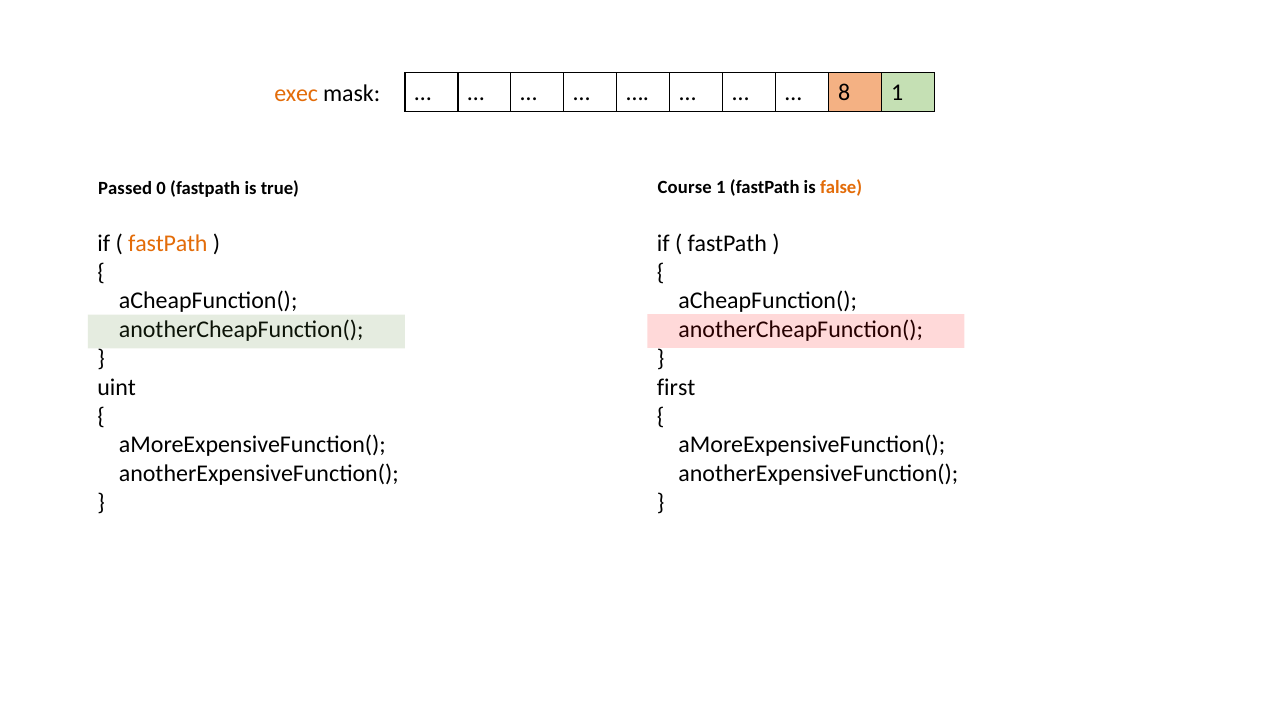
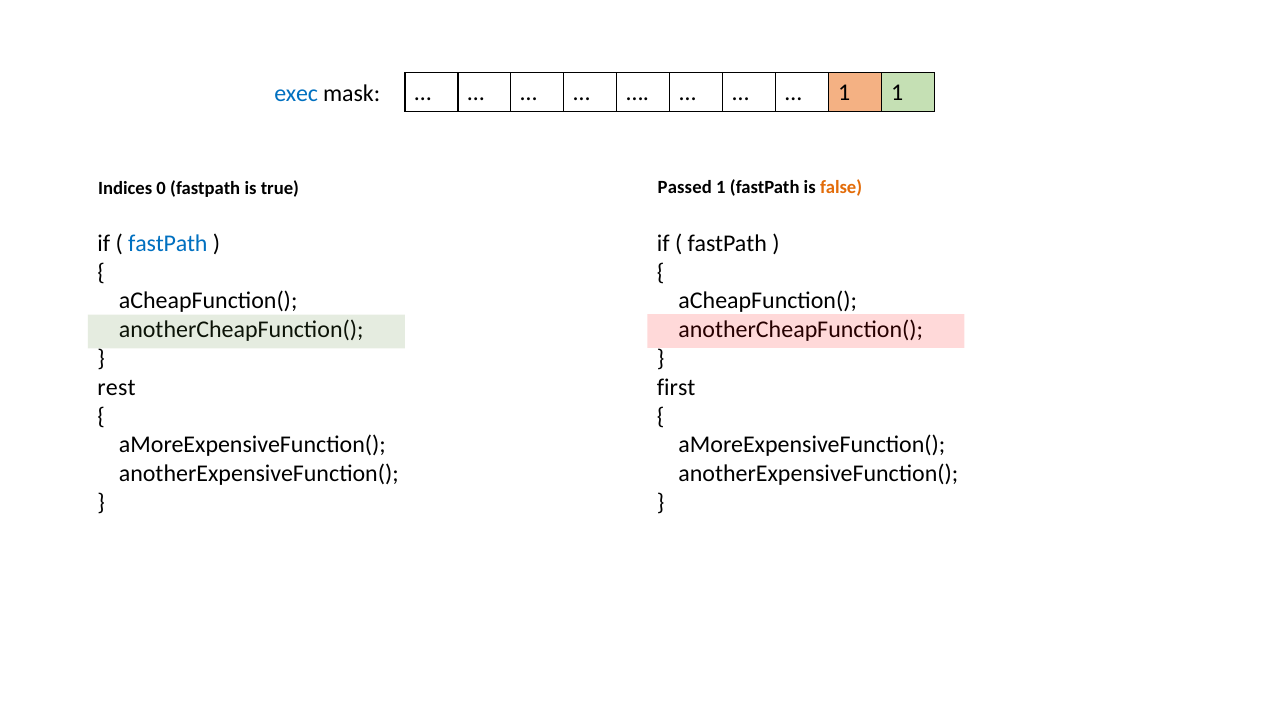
exec colour: orange -> blue (296, 94)
8: 8 -> 1 (844, 92)
Passed: Passed -> Indices (125, 188)
Course: Course -> Passed (685, 188)
fastPath colour: orange -> blue (168, 244)
uint: uint -> rest (116, 388)
